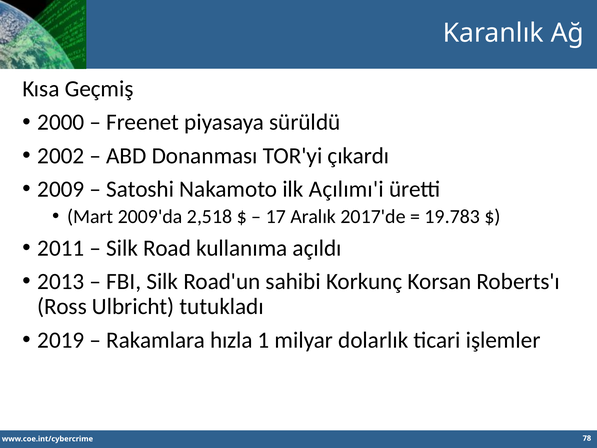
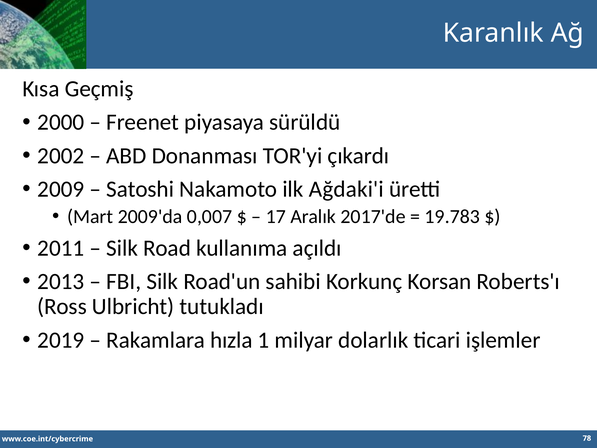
Açılımı'i: Açılımı'i -> Ağdaki'i (346, 189)
2,518: 2,518 -> 0,007 (210, 216)
